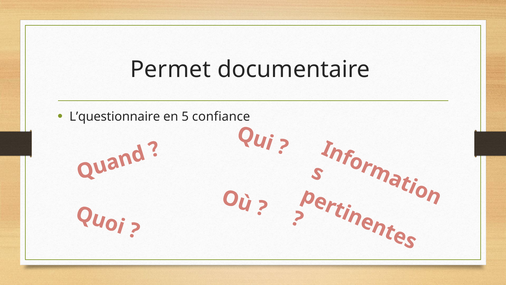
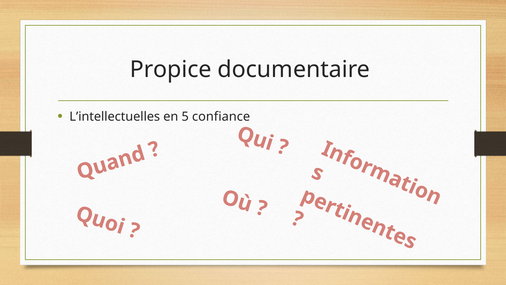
Permet: Permet -> Propice (171, 69)
L’questionnaire: L’questionnaire -> L’intellectuelles (115, 117)
